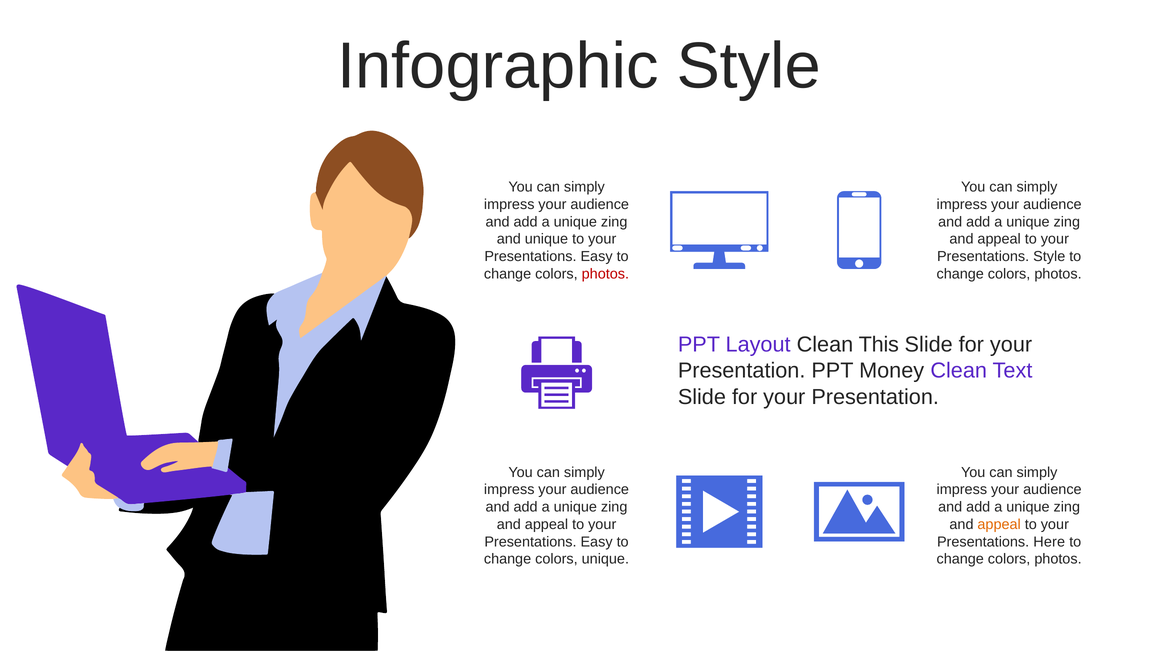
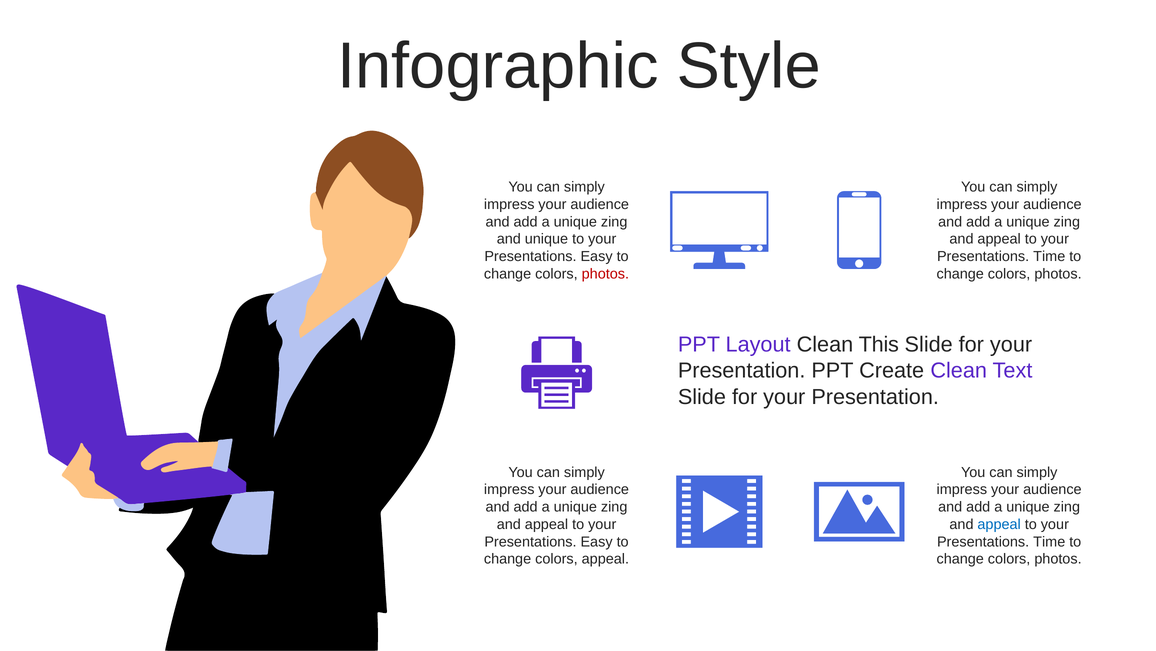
Style: Style -> Time (1049, 256)
Money: Money -> Create (892, 370)
appeal colour: orange -> blue (999, 524)
Here: Here -> Time (1049, 541)
colors unique: unique -> appeal (605, 558)
